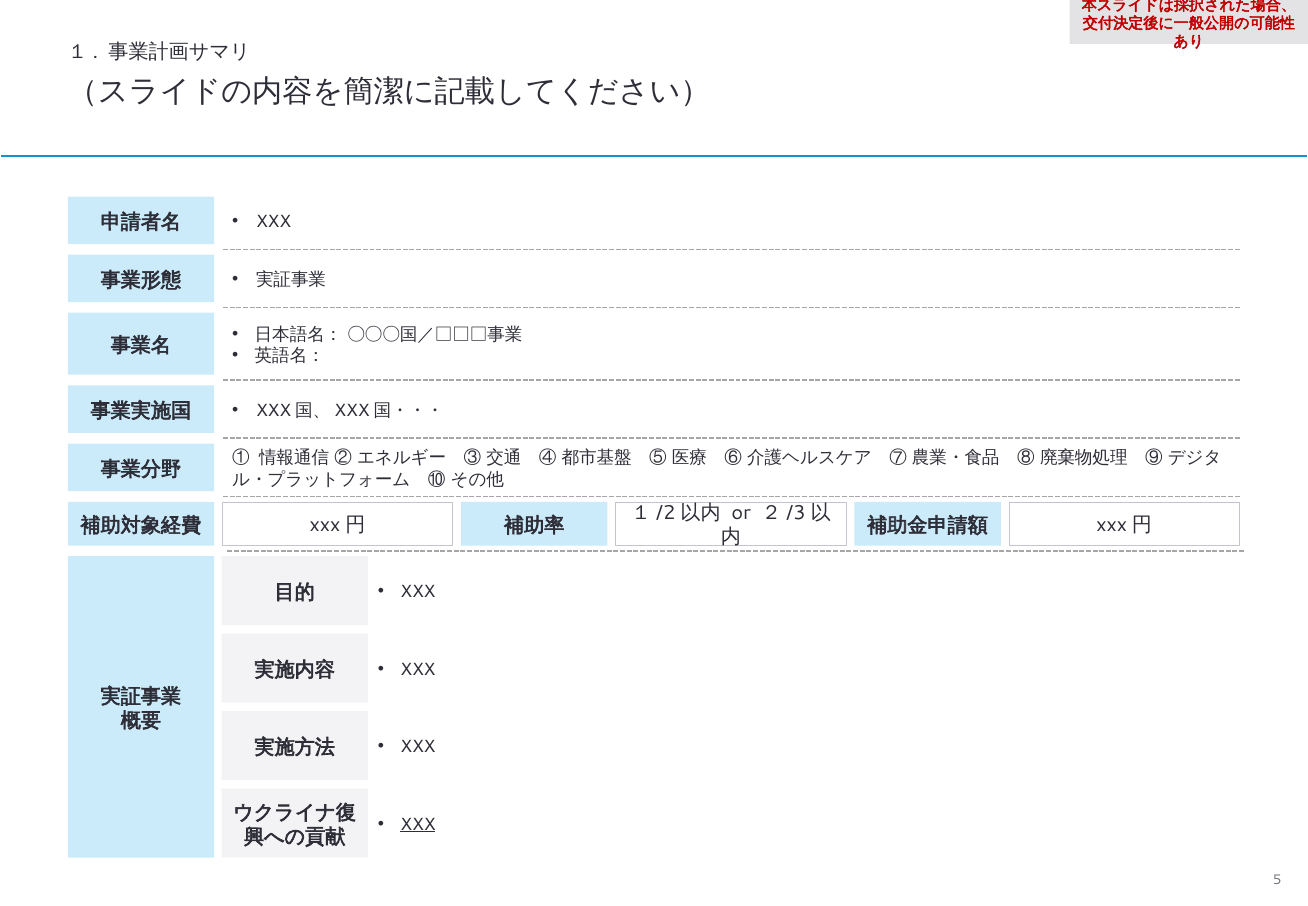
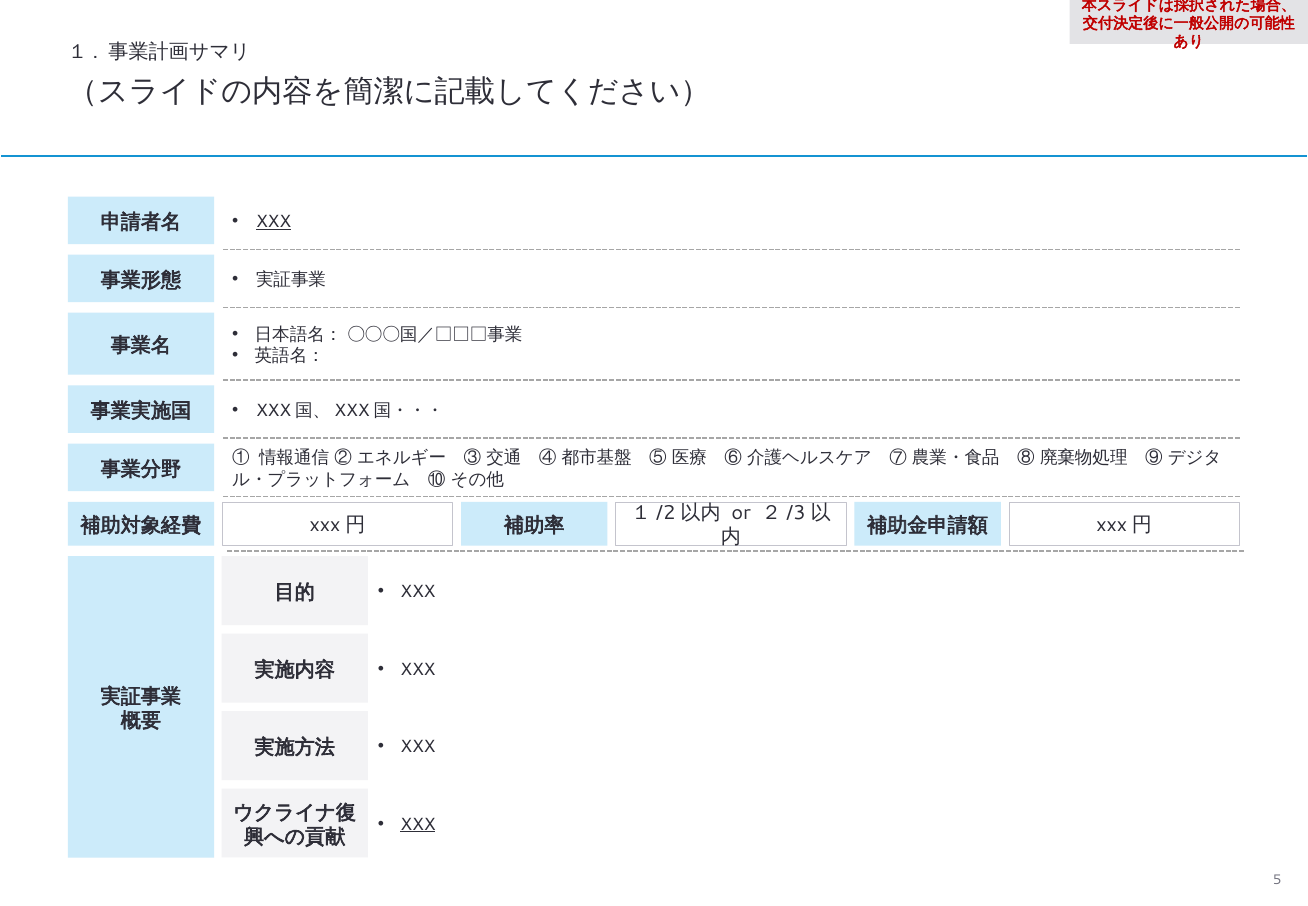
XXX underline: none -> present (274, 221)
